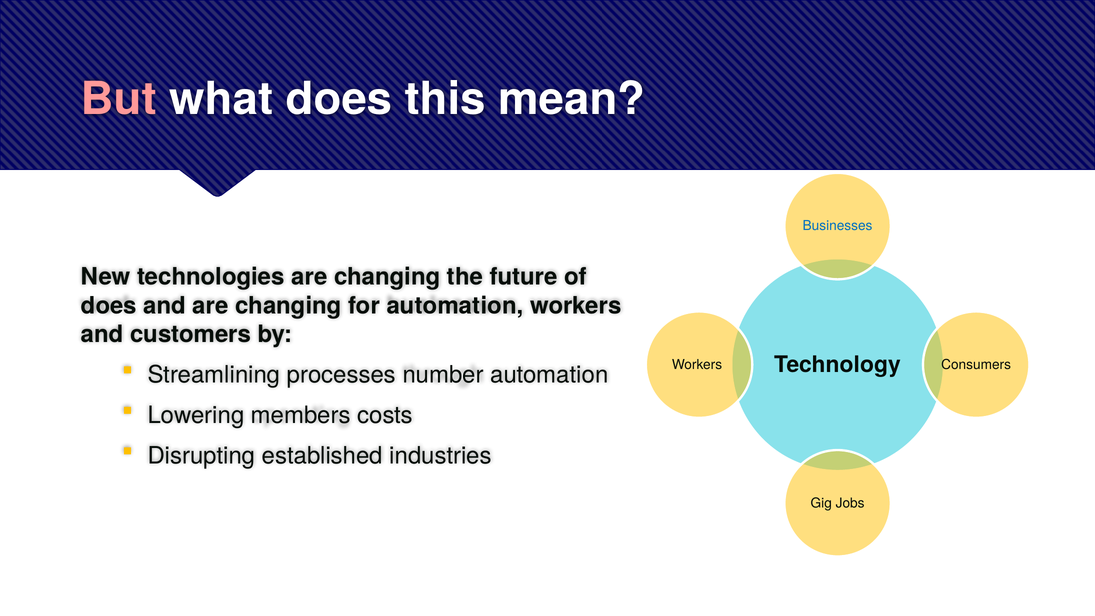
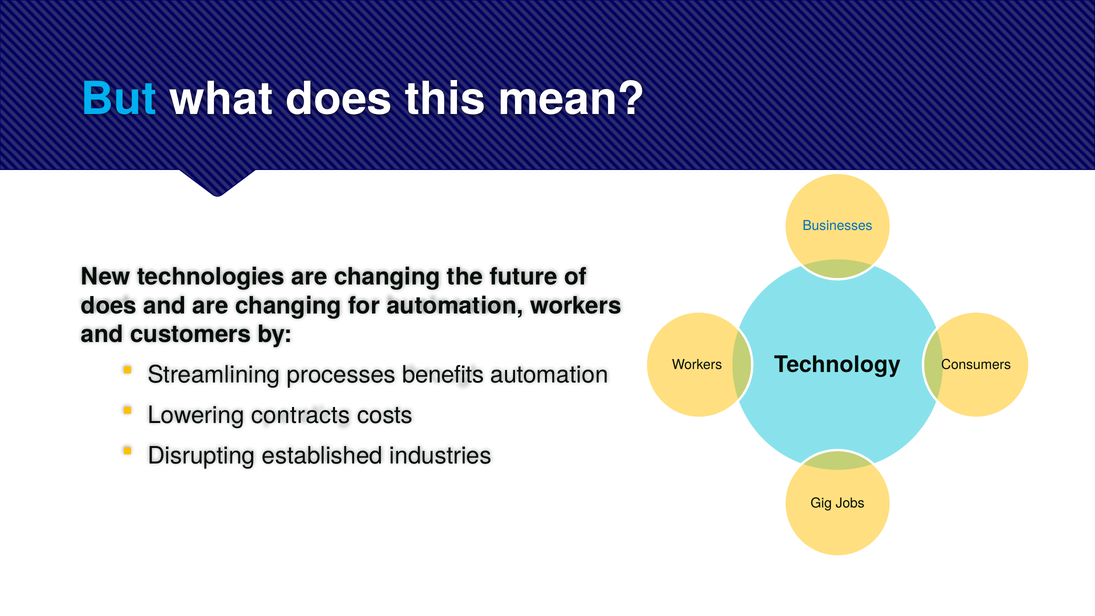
But colour: pink -> light blue (119, 99)
number: number -> benefits (443, 375)
members: members -> contracts (301, 415)
